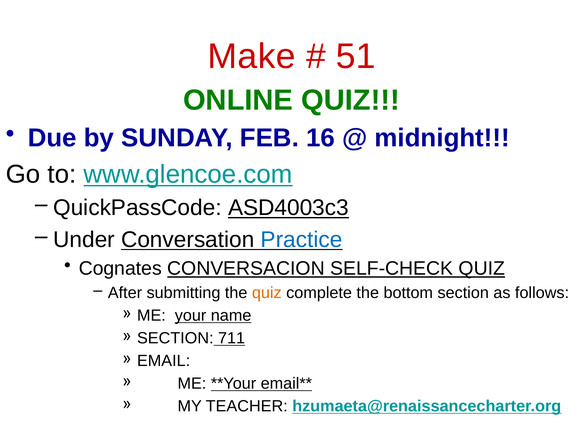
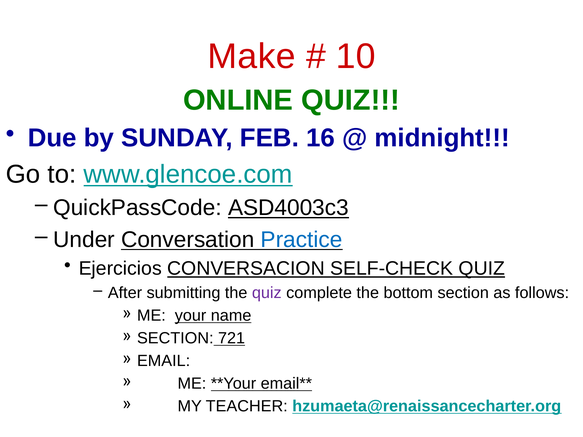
51: 51 -> 10 (356, 56)
Cognates: Cognates -> Ejercicios (120, 269)
quiz colour: orange -> purple (267, 293)
711: 711 -> 721 (232, 338)
